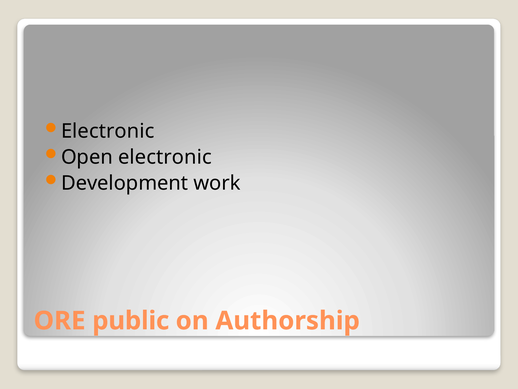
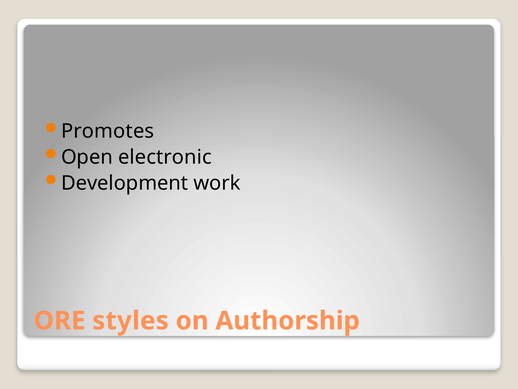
Electronic: Electronic -> Promotes (108, 131)
public: public -> styles (130, 320)
